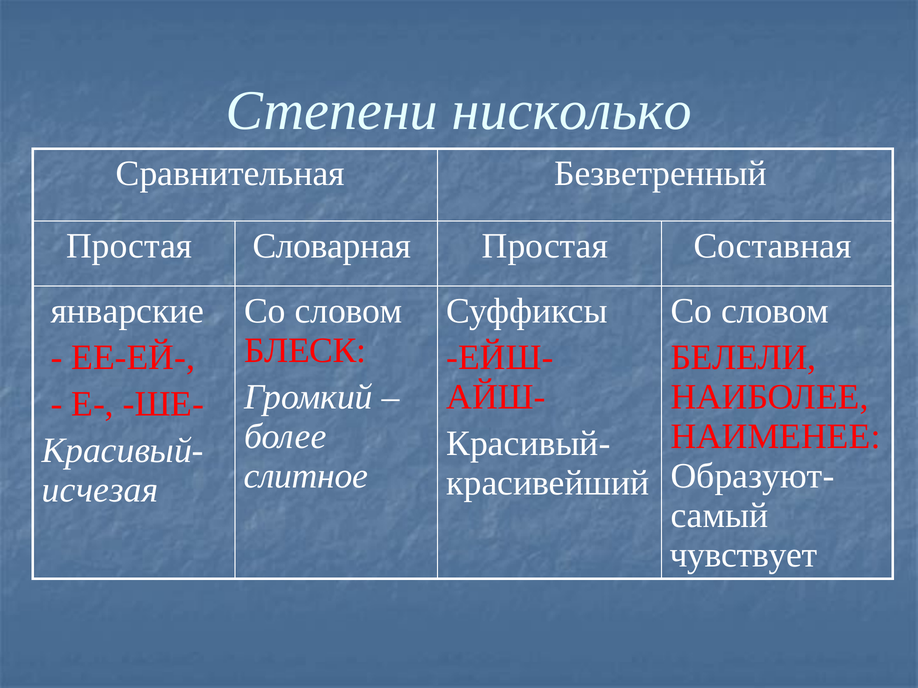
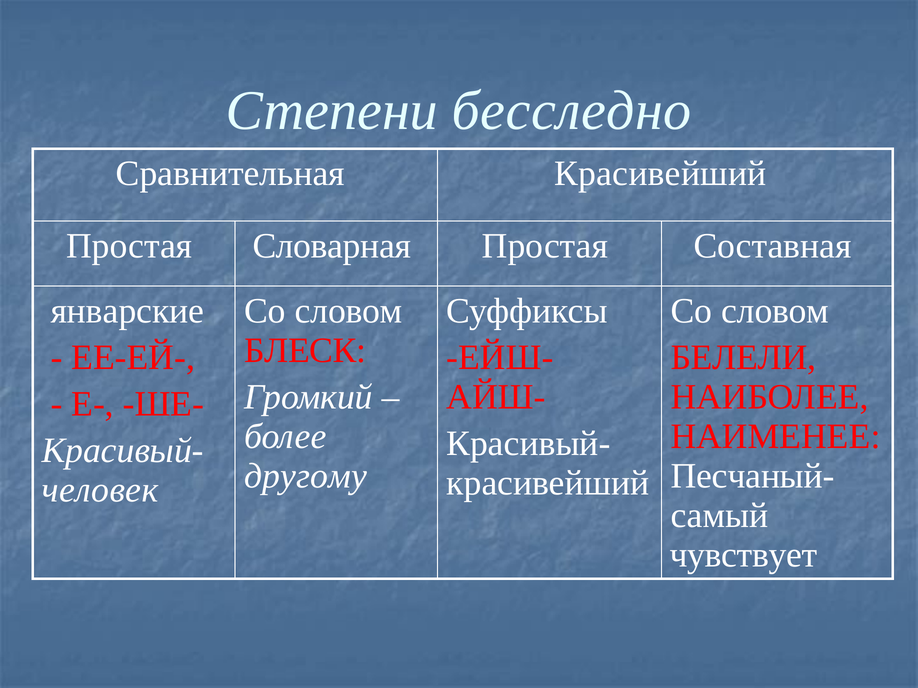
нисколько: нисколько -> бесследно (572, 111)
Сравнительная Безветренный: Безветренный -> Красивейший (660, 174)
слитное: слитное -> другому (306, 476)
Образуют-: Образуют- -> Песчаный- (753, 476)
исчезая: исчезая -> человек (100, 491)
